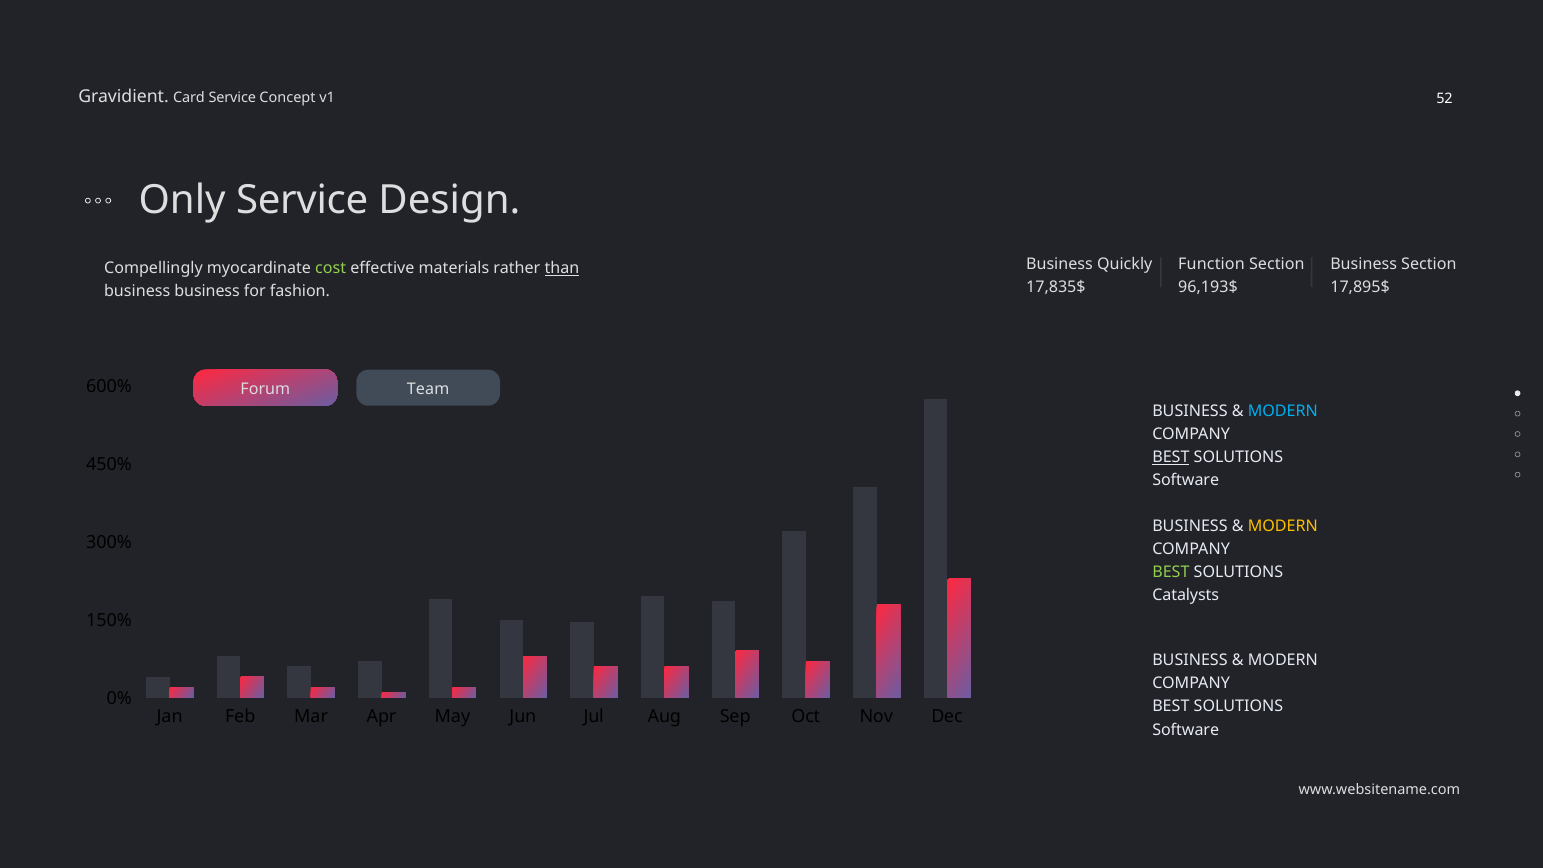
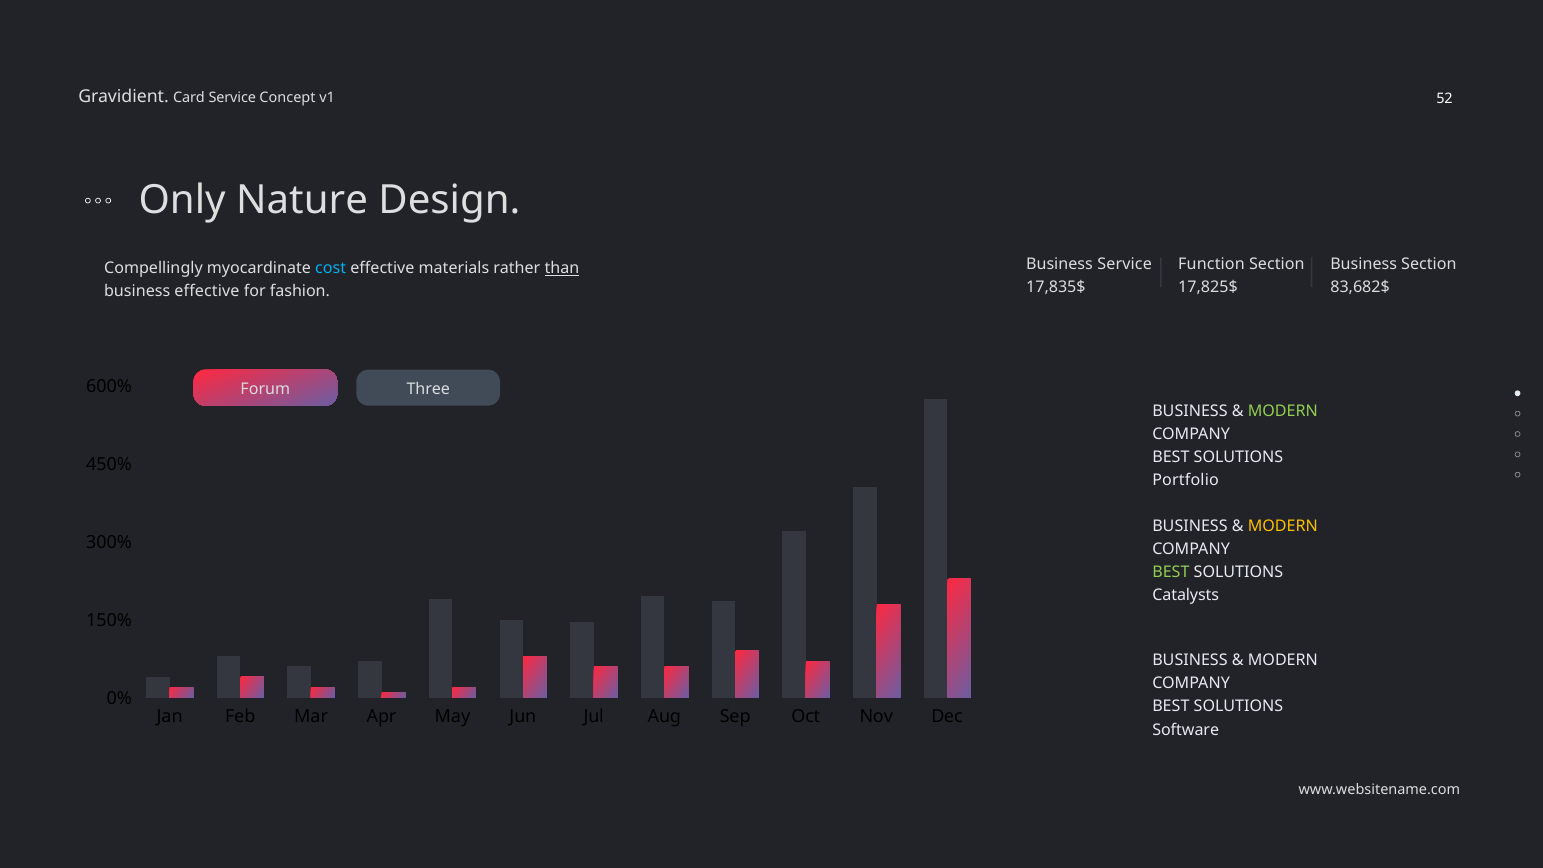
Only Service: Service -> Nature (302, 201)
Business Quickly: Quickly -> Service (1125, 264)
cost colour: light green -> light blue (331, 268)
96,193$: 96,193$ -> 17,825$ (1208, 287)
17,895$: 17,895$ -> 83,682$ (1360, 287)
business business: business -> effective (207, 292)
Team: Team -> Three (428, 389)
MODERN colour: light blue -> light green (1283, 411)
BEST underline: present -> none (1171, 457)
Software: Software -> Portfolio (1186, 481)
